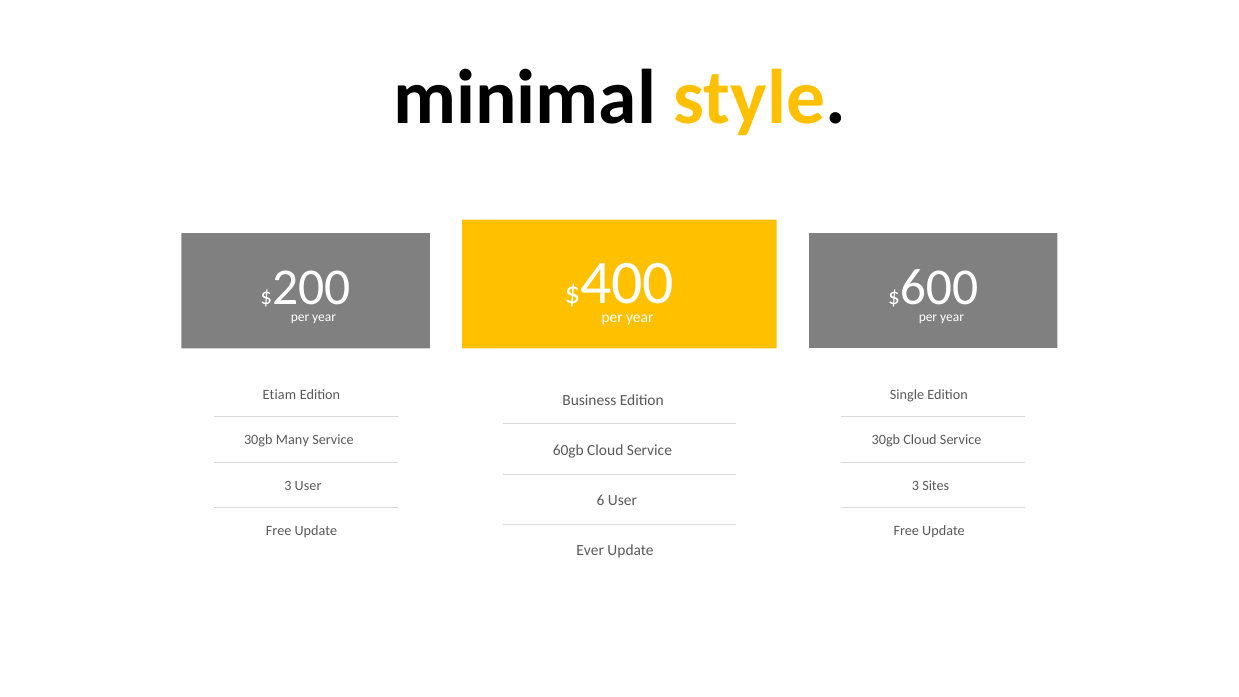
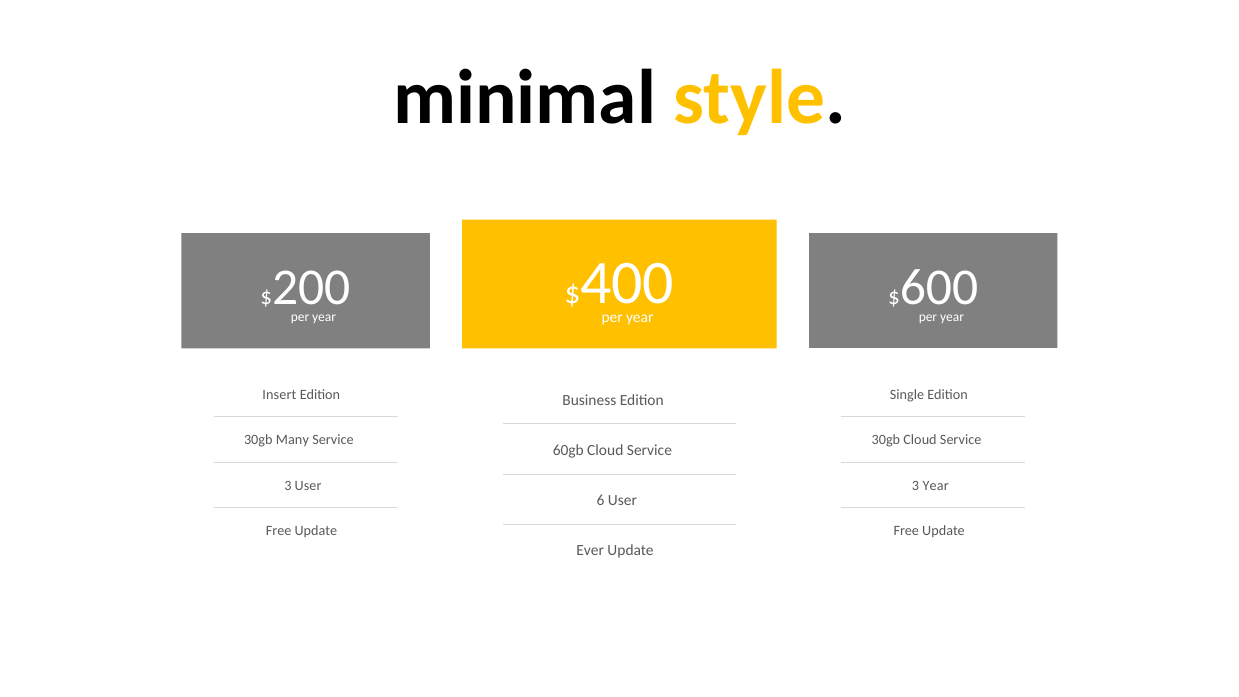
Etiam: Etiam -> Insert (279, 395)
3 Sites: Sites -> Year (936, 485)
